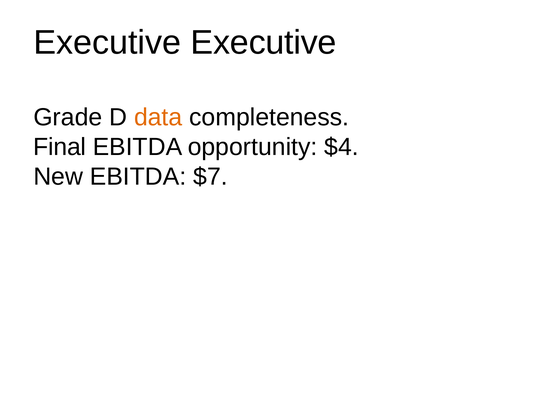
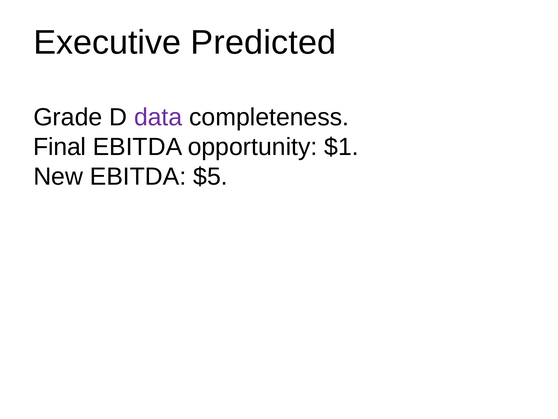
Executive Executive: Executive -> Predicted (263, 42)
data colour: orange -> purple (158, 117)
$4: $4 -> $1 (341, 147)
$7: $7 -> $5 (211, 177)
